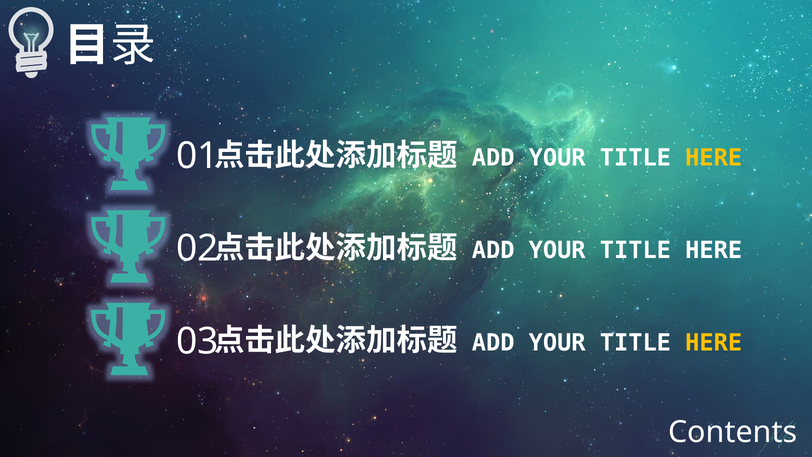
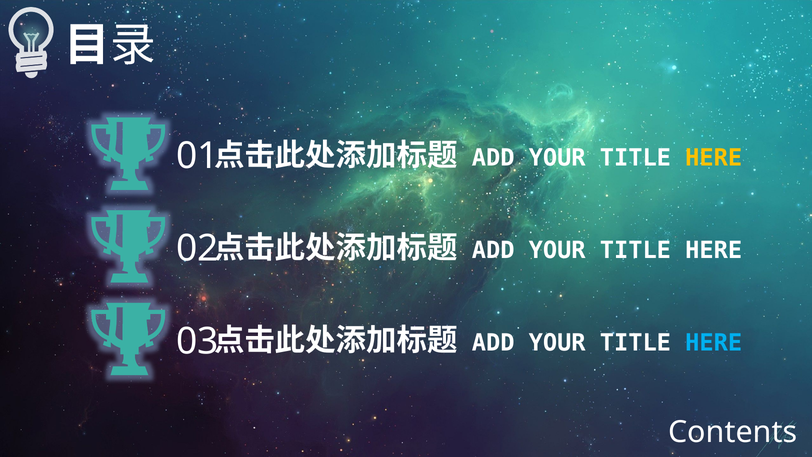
HERE colour: yellow -> light blue (714, 343)
